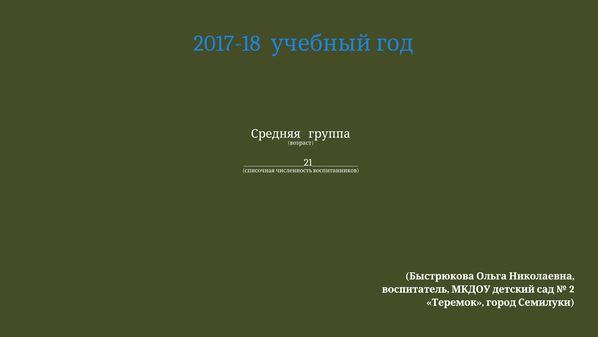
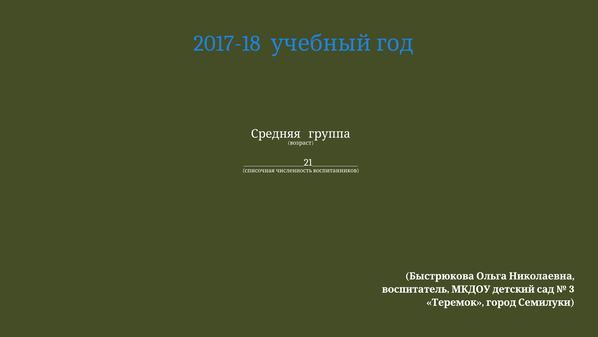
2: 2 -> 3 (572, 289)
